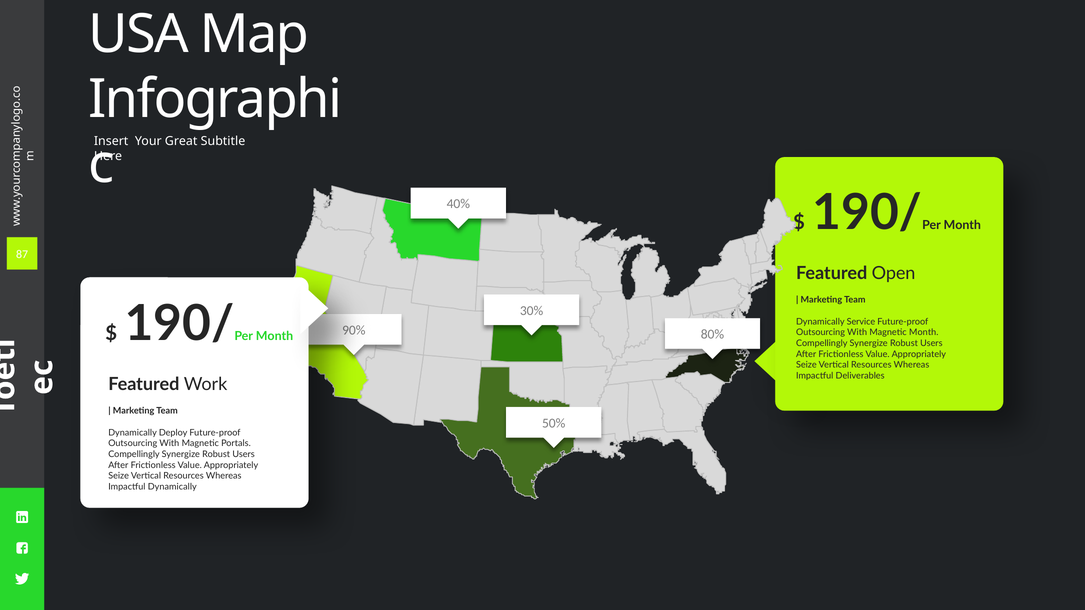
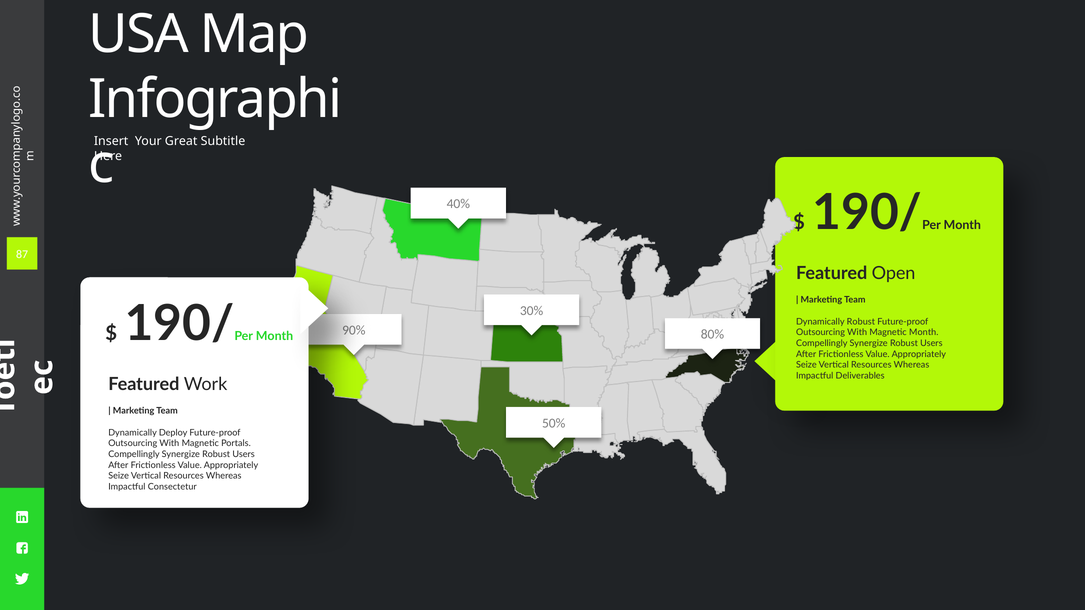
Dynamically Service: Service -> Robust (861, 322)
Impactful Dynamically: Dynamically -> Consectetur (172, 487)
